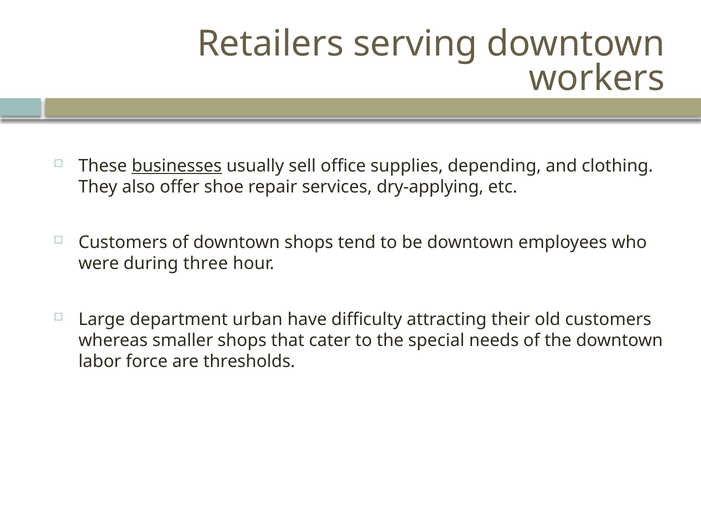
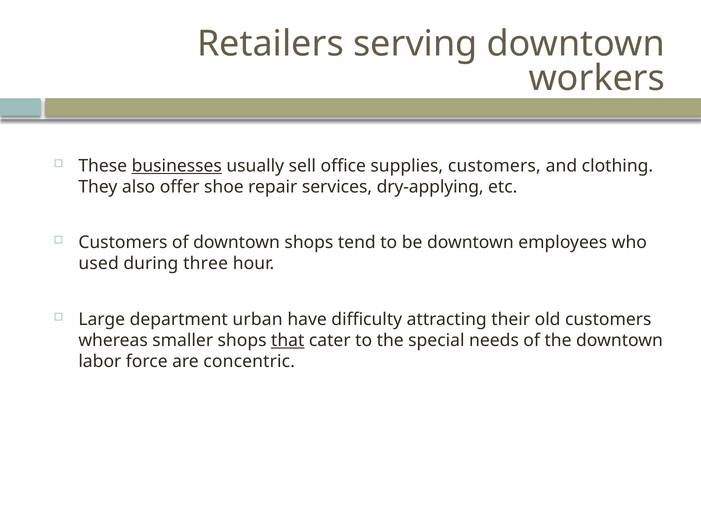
supplies depending: depending -> customers (494, 166)
were: were -> used (99, 263)
that underline: none -> present (288, 340)
thresholds: thresholds -> concentric (249, 361)
